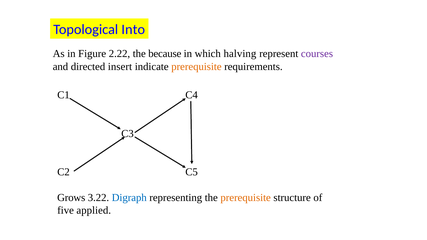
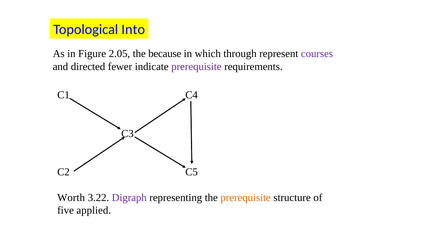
2.22: 2.22 -> 2.05 (119, 54)
halving: halving -> through (240, 54)
insert: insert -> fewer (120, 67)
prerequisite colour: orange -> purple (196, 67)
Grows: Grows -> Worth (71, 198)
Digraph colour: blue -> purple (129, 198)
